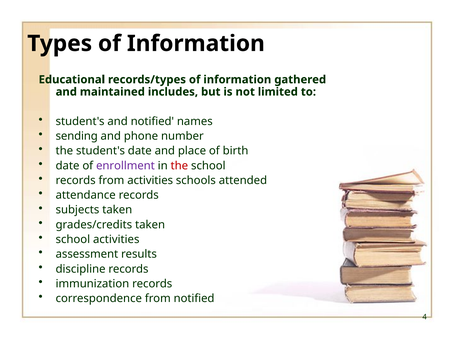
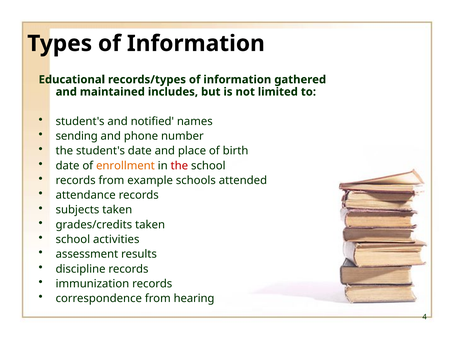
enrollment colour: purple -> orange (125, 166)
from activities: activities -> example (150, 181)
from notified: notified -> hearing (194, 299)
